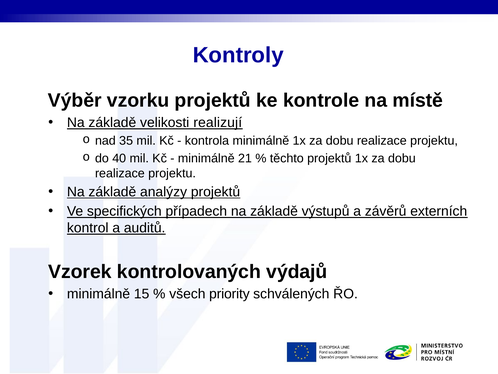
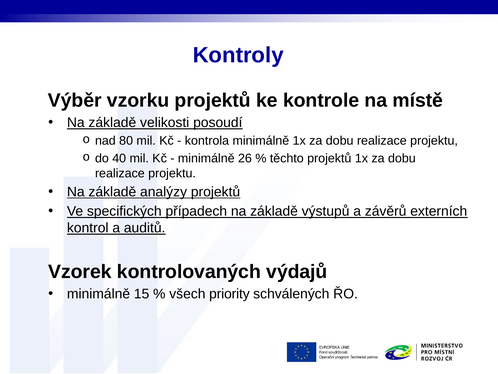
realizují: realizují -> posoudí (218, 123)
35: 35 -> 80 (126, 141)
21: 21 -> 26 (245, 158)
